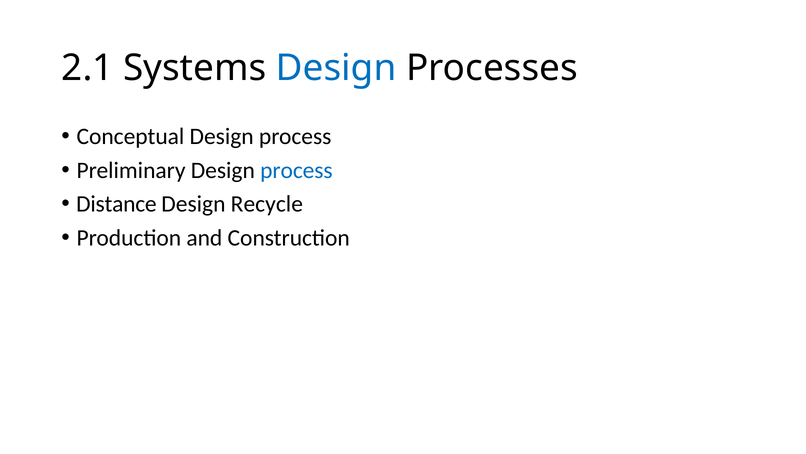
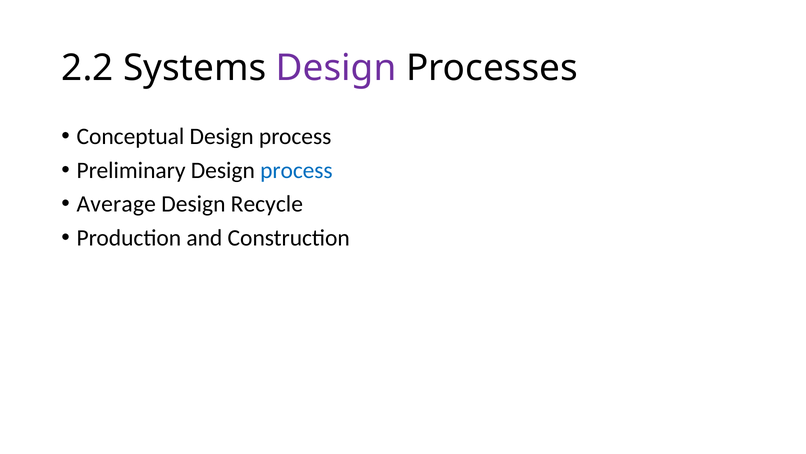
2.1: 2.1 -> 2.2 (88, 68)
Design colour: blue -> purple (336, 68)
Distance: Distance -> Average (116, 204)
